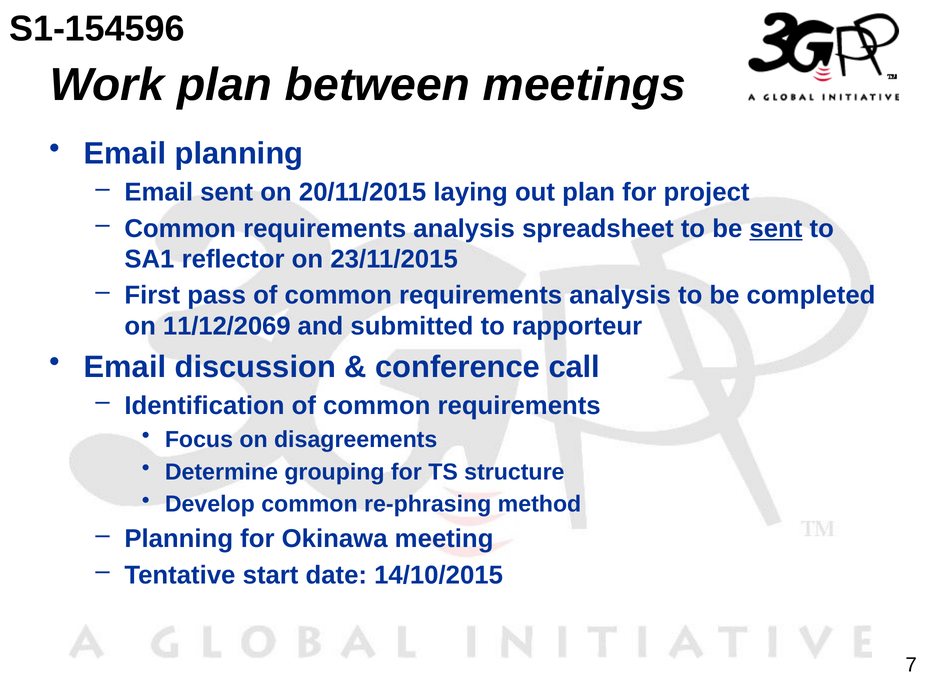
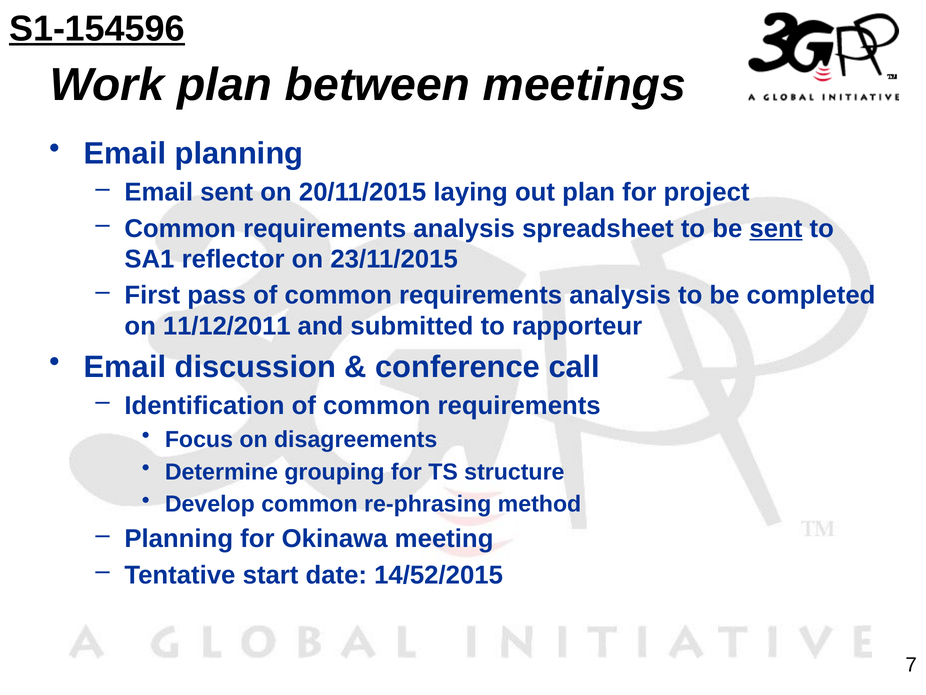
S1-154596 underline: none -> present (97, 29)
11/12/2069: 11/12/2069 -> 11/12/2011 (227, 326)
14/10/2015: 14/10/2015 -> 14/52/2015 (439, 575)
